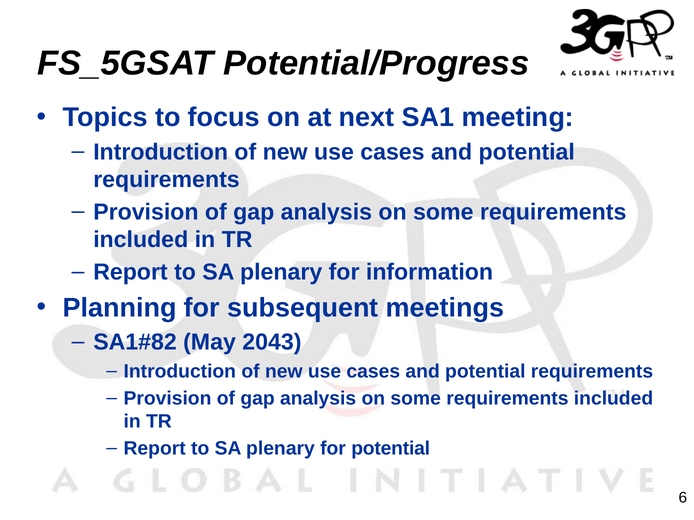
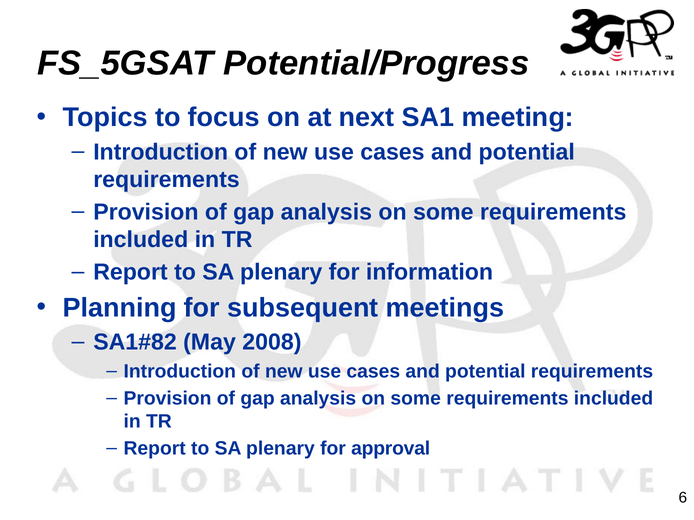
2043: 2043 -> 2008 (272, 343)
for potential: potential -> approval (391, 449)
